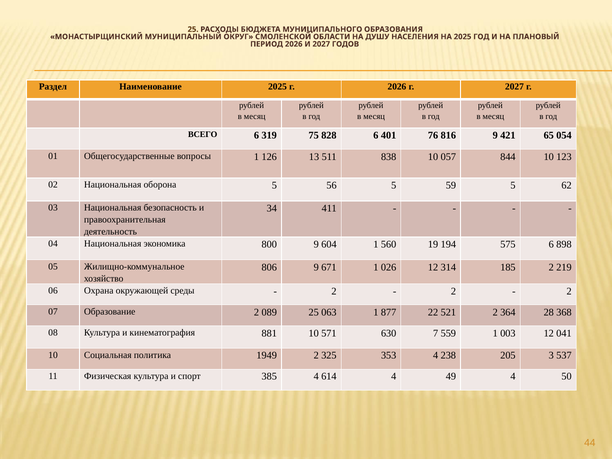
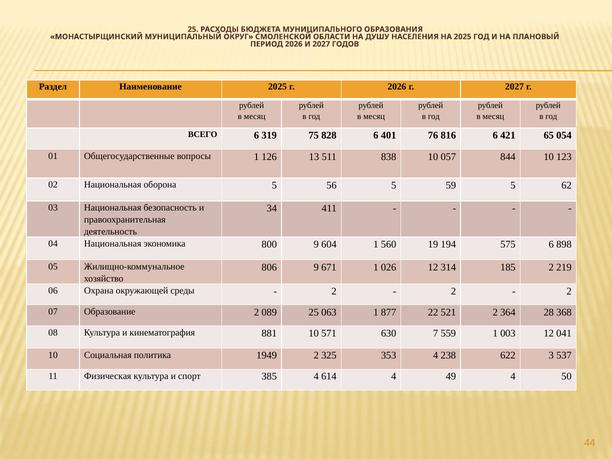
816 9: 9 -> 6 (495, 136)
205: 205 -> 622 (508, 356)
